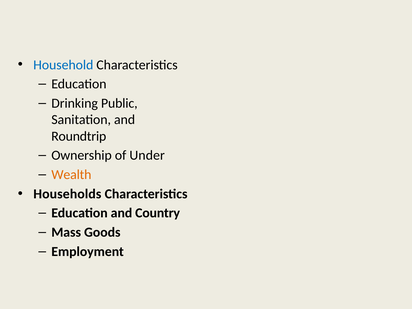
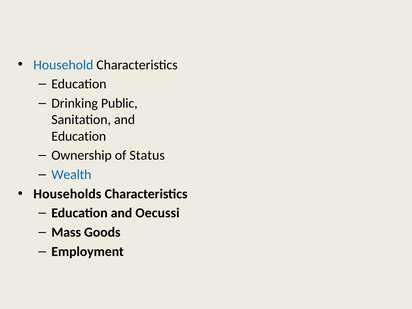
Roundtrip: Roundtrip -> Education (79, 136)
Under: Under -> Status (147, 155)
Wealth colour: orange -> blue (71, 175)
Country: Country -> Oecussi (157, 213)
